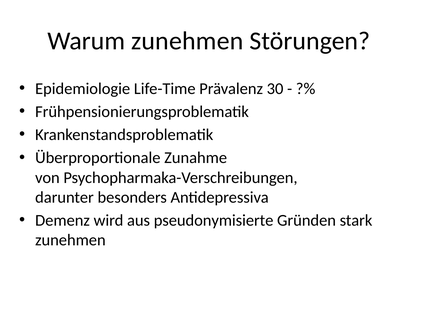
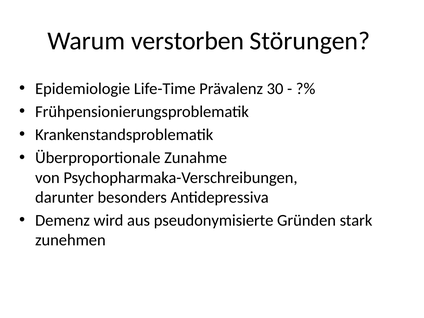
Warum zunehmen: zunehmen -> verstorben (188, 41)
